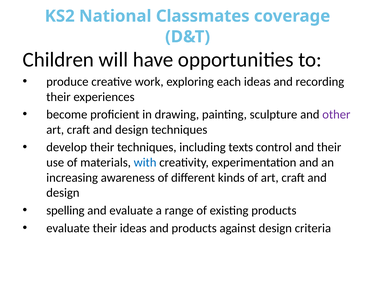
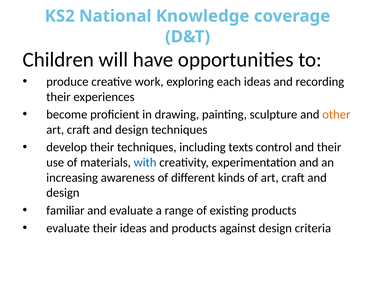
Classmates: Classmates -> Knowledge (203, 16)
other colour: purple -> orange (336, 114)
spelling: spelling -> familiar (65, 210)
